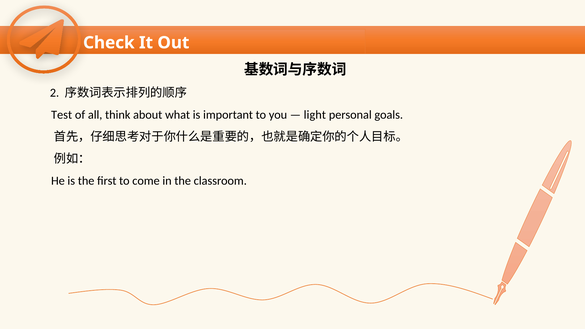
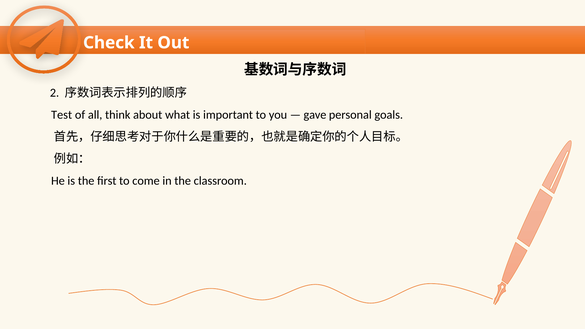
light: light -> gave (315, 115)
